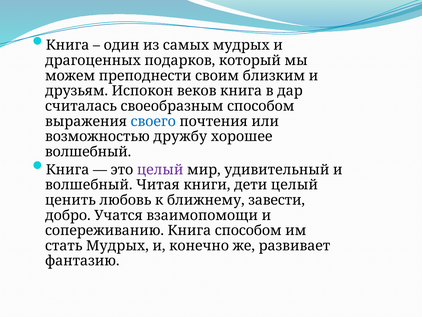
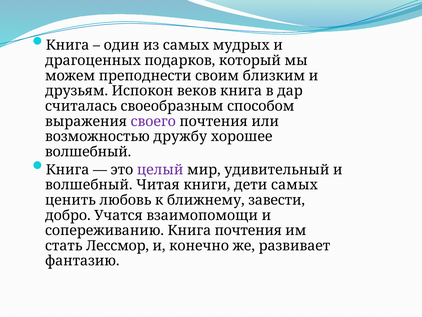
своего colour: blue -> purple (153, 121)
дети целый: целый -> самых (294, 185)
Книга способом: способом -> почтения (248, 230)
стать Мудрых: Мудрых -> Лессмор (118, 245)
